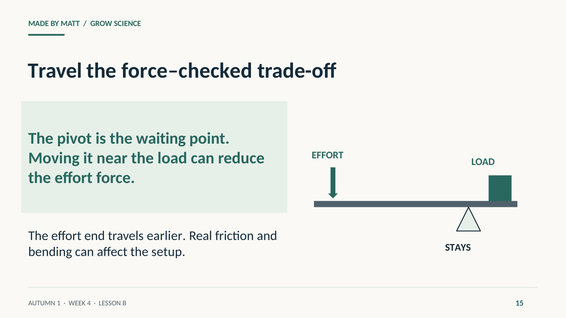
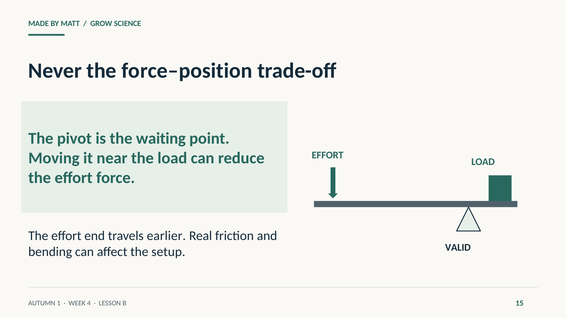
Travel: Travel -> Never (55, 71)
force–checked: force–checked -> force–position (187, 71)
STAYS: STAYS -> VALID (458, 248)
